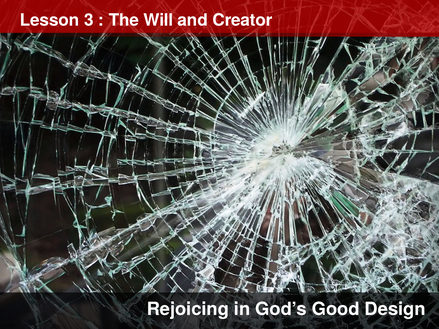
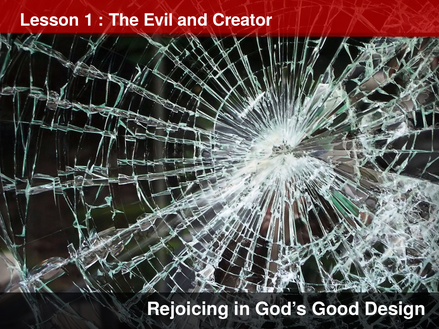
3: 3 -> 1 (89, 20)
Will: Will -> Evil (158, 20)
